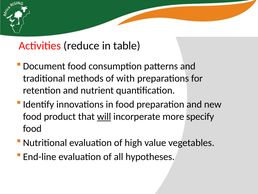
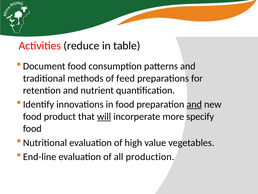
with: with -> feed (126, 78)
and underline: none -> present (194, 104)
hypotheses: hypotheses -> production (150, 156)
